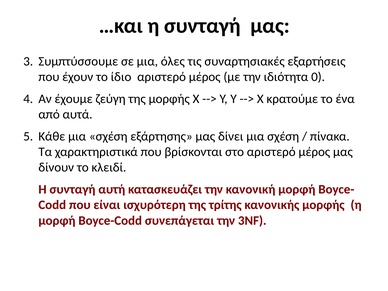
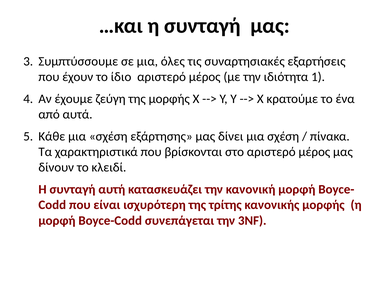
0: 0 -> 1 (318, 77)
